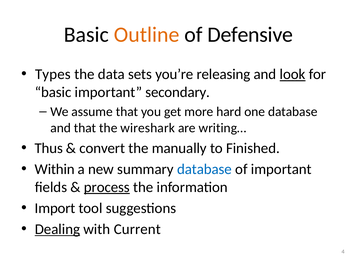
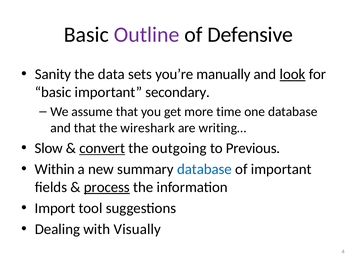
Outline colour: orange -> purple (147, 35)
Types: Types -> Sanity (53, 74)
releasing: releasing -> manually (223, 74)
hard: hard -> time (229, 112)
Thus: Thus -> Slow (49, 148)
convert underline: none -> present (102, 148)
manually: manually -> outgoing (179, 148)
Finished: Finished -> Previous (253, 148)
Dealing underline: present -> none (57, 229)
Current: Current -> Visually (137, 229)
